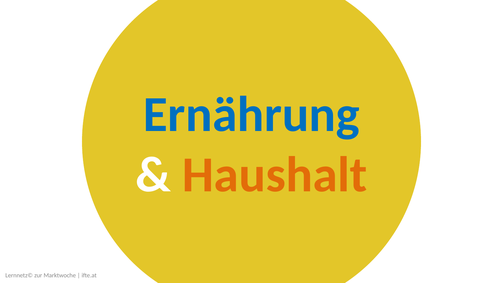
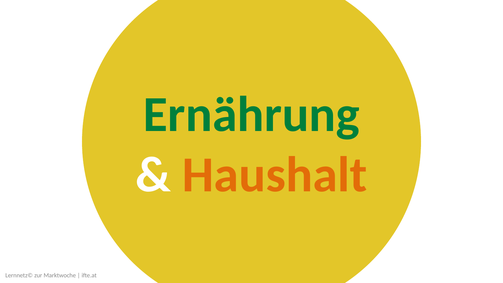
Ernährung colour: blue -> green (251, 115)
